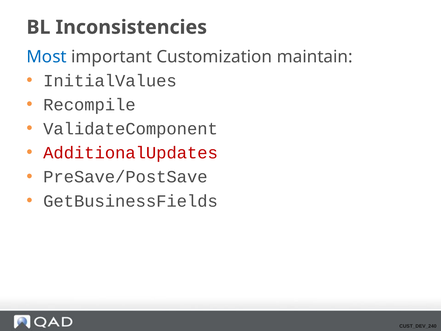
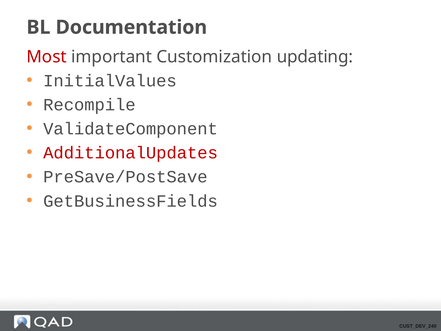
Inconsistencies: Inconsistencies -> Documentation (131, 27)
Most colour: blue -> red (47, 57)
maintain: maintain -> updating (315, 57)
